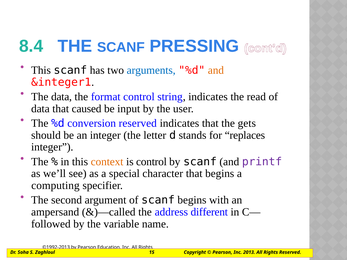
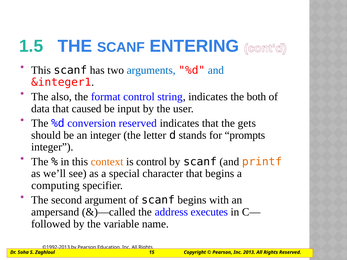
8.4: 8.4 -> 1.5 (31, 46)
PRESSING: PRESSING -> ENTERING (194, 46)
and colour: orange -> blue (216, 70)
The data: data -> also (61, 97)
read: read -> both (256, 97)
replaces: replaces -> prompts (245, 135)
printf colour: purple -> orange (262, 162)
different: different -> executes (209, 212)
